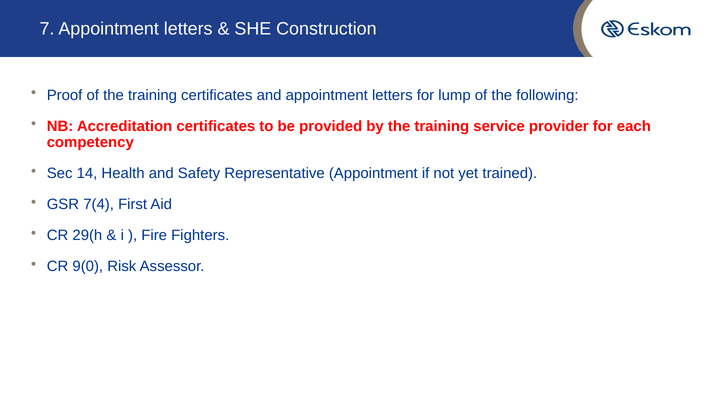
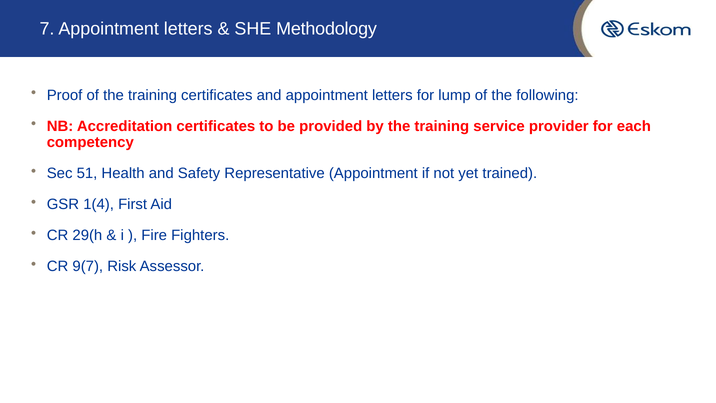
Construction: Construction -> Methodology (327, 29)
14: 14 -> 51 (87, 173)
7(4: 7(4 -> 1(4 (99, 204)
9(0: 9(0 -> 9(7 (88, 266)
